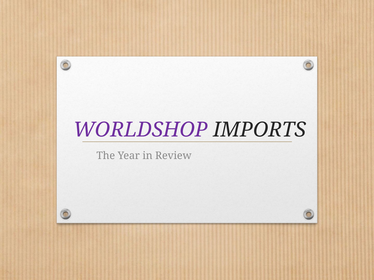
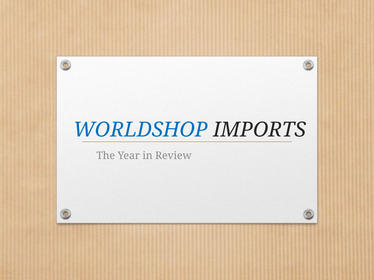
WORLDSHOP colour: purple -> blue (141, 130)
